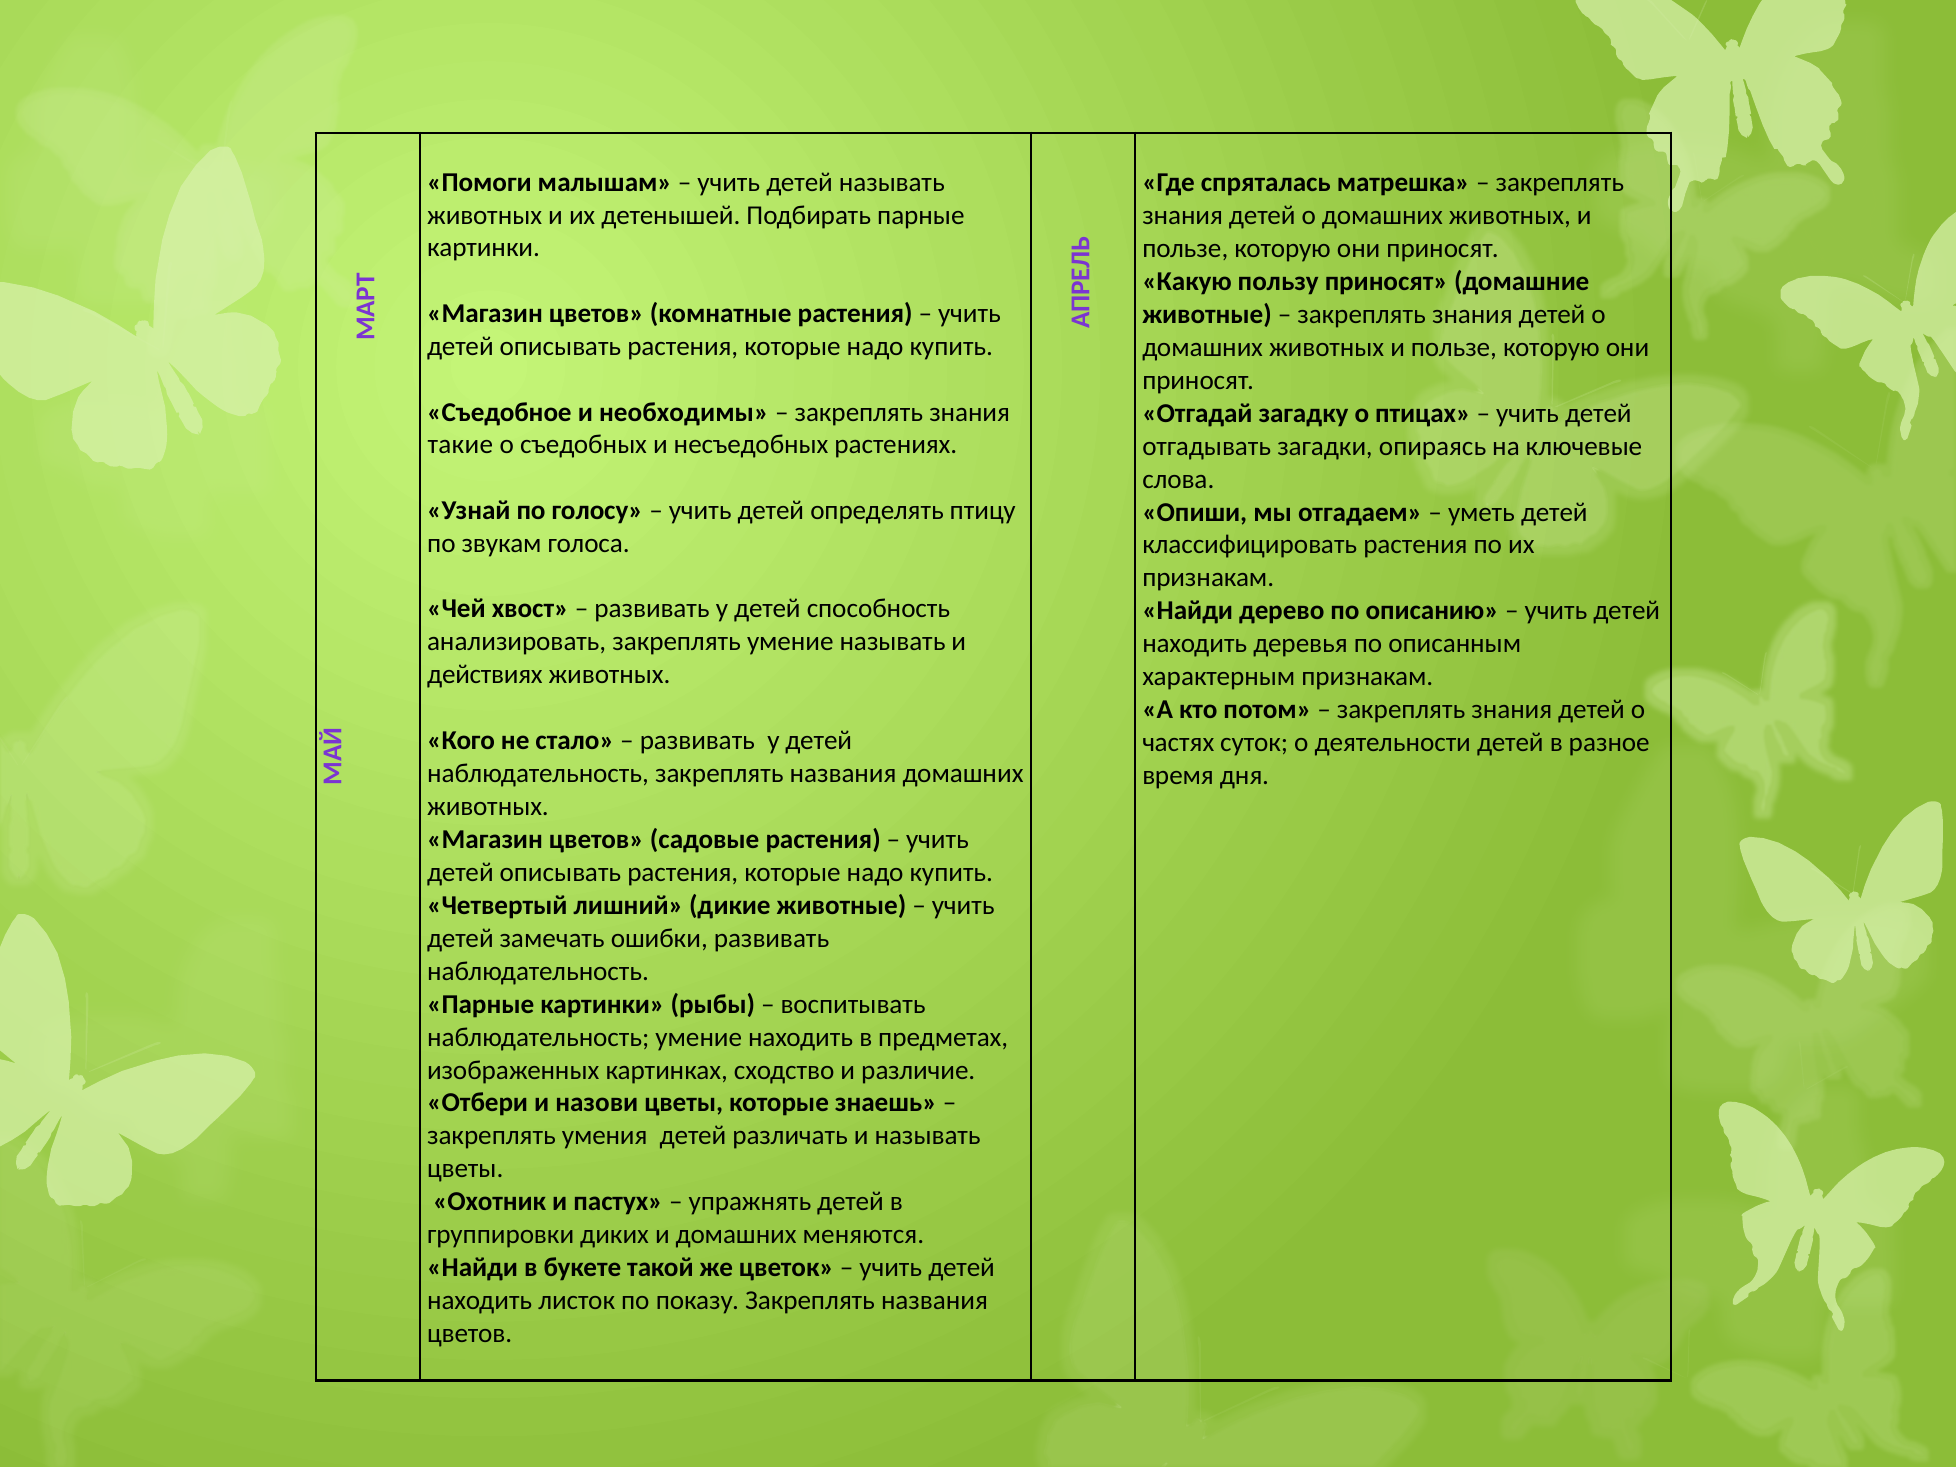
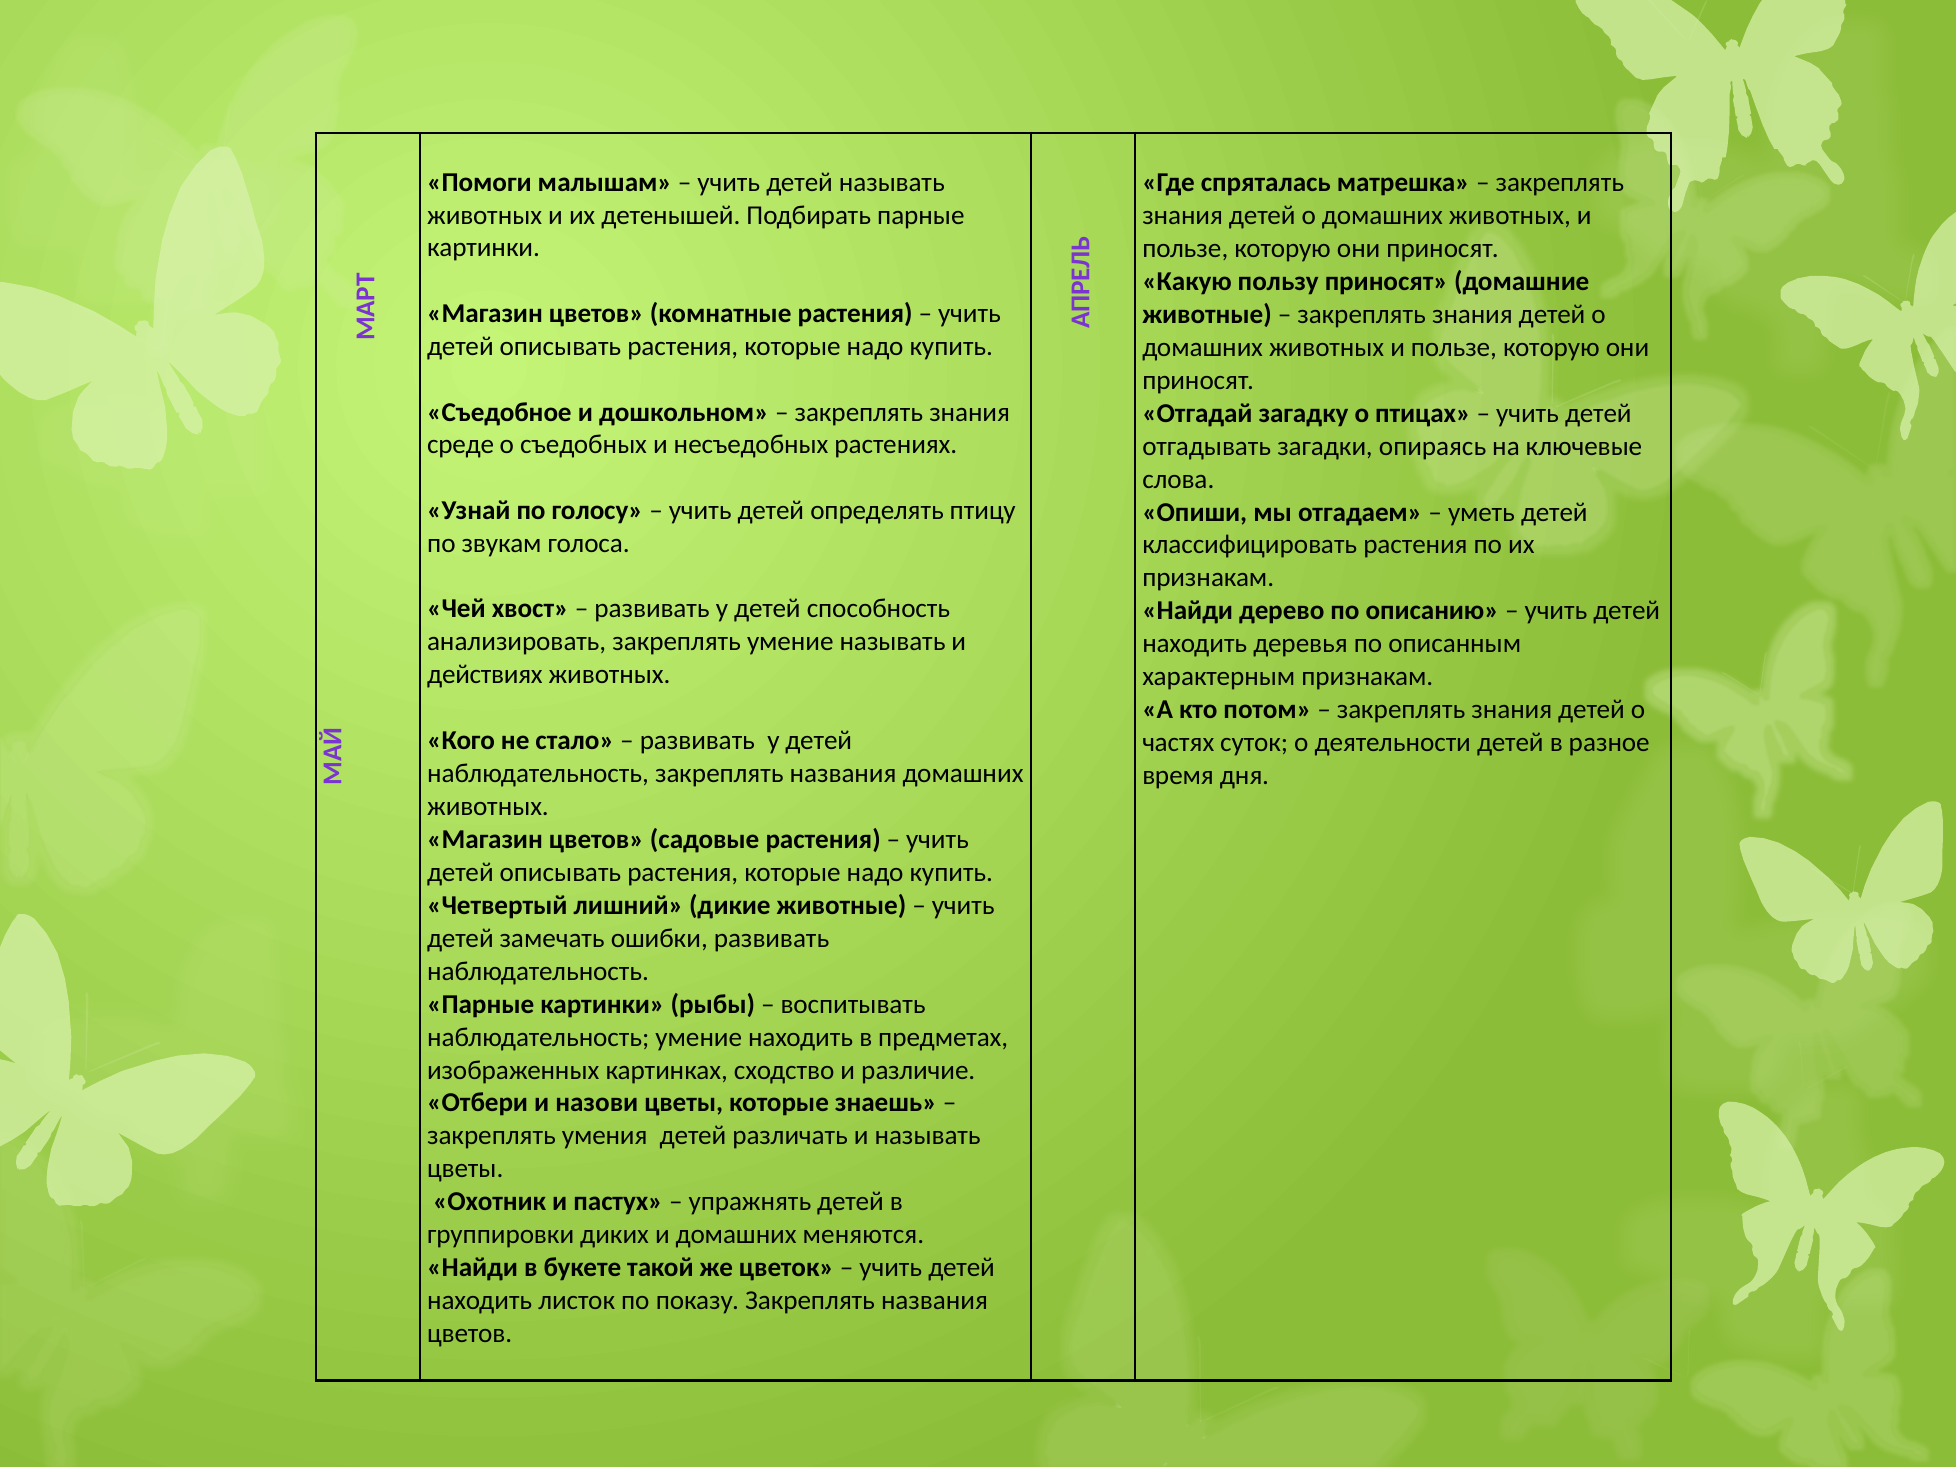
необходимы: необходимы -> дошкольном (684, 412)
такие: такие -> среде (461, 445)
